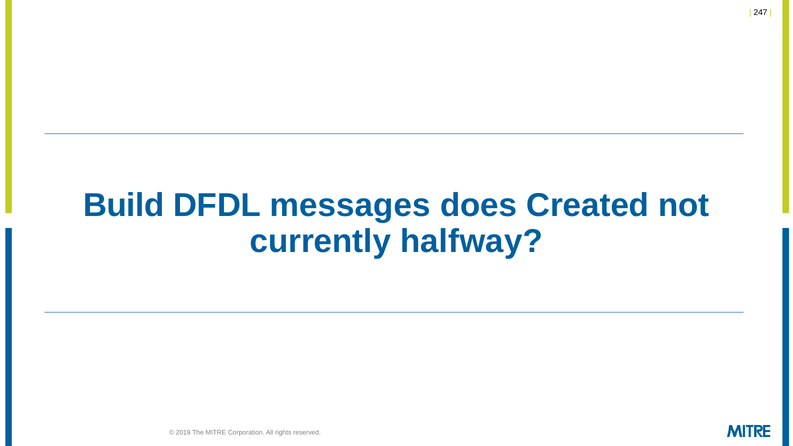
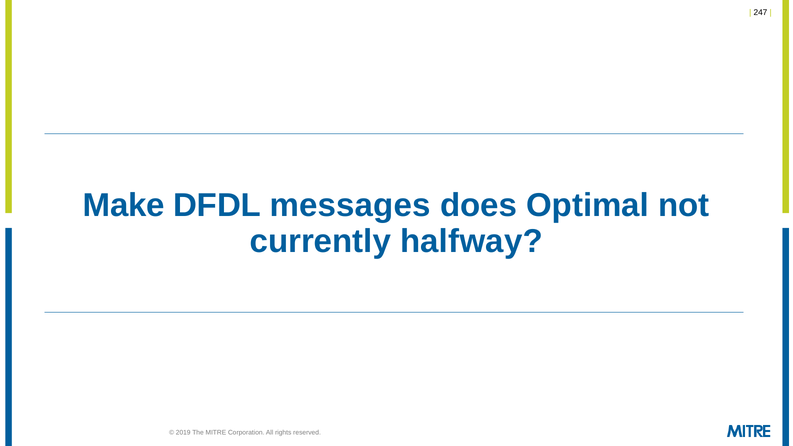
Build: Build -> Make (124, 205)
Created: Created -> Optimal (588, 205)
